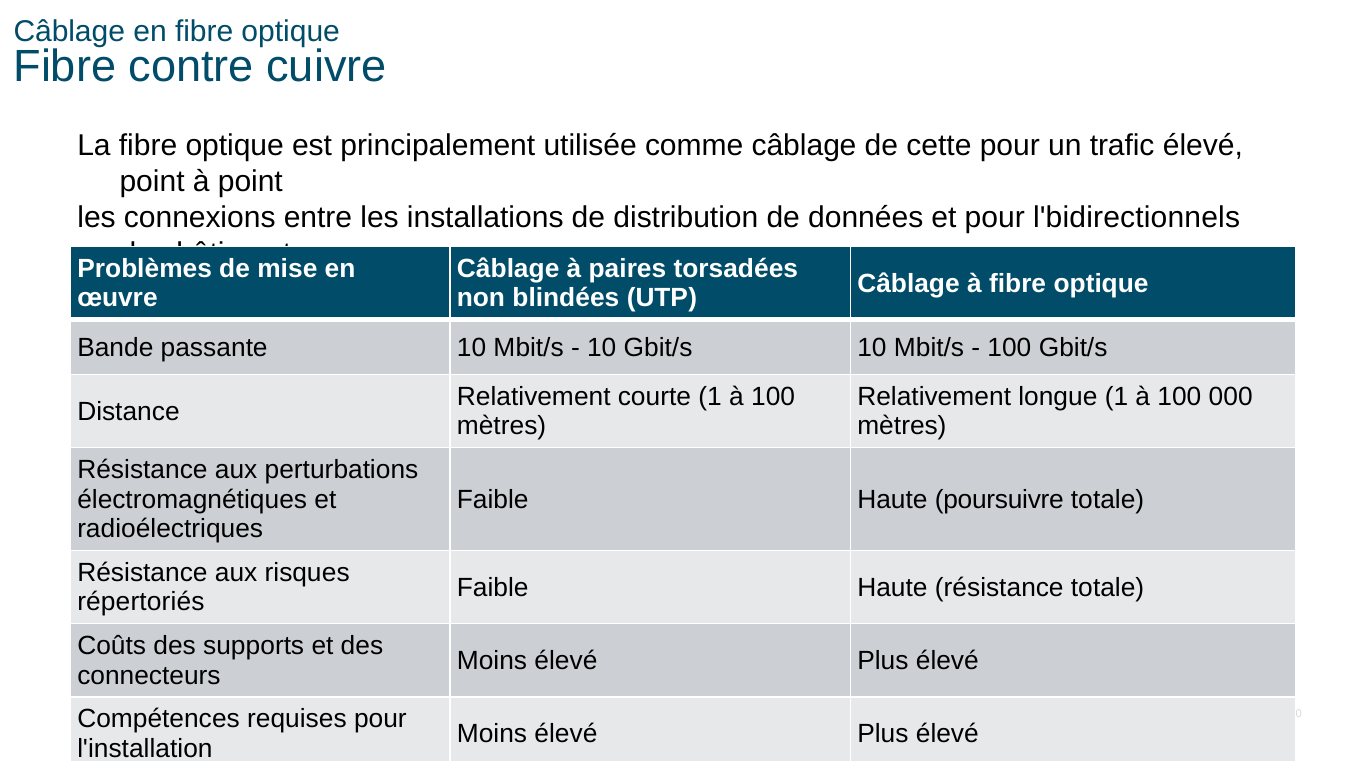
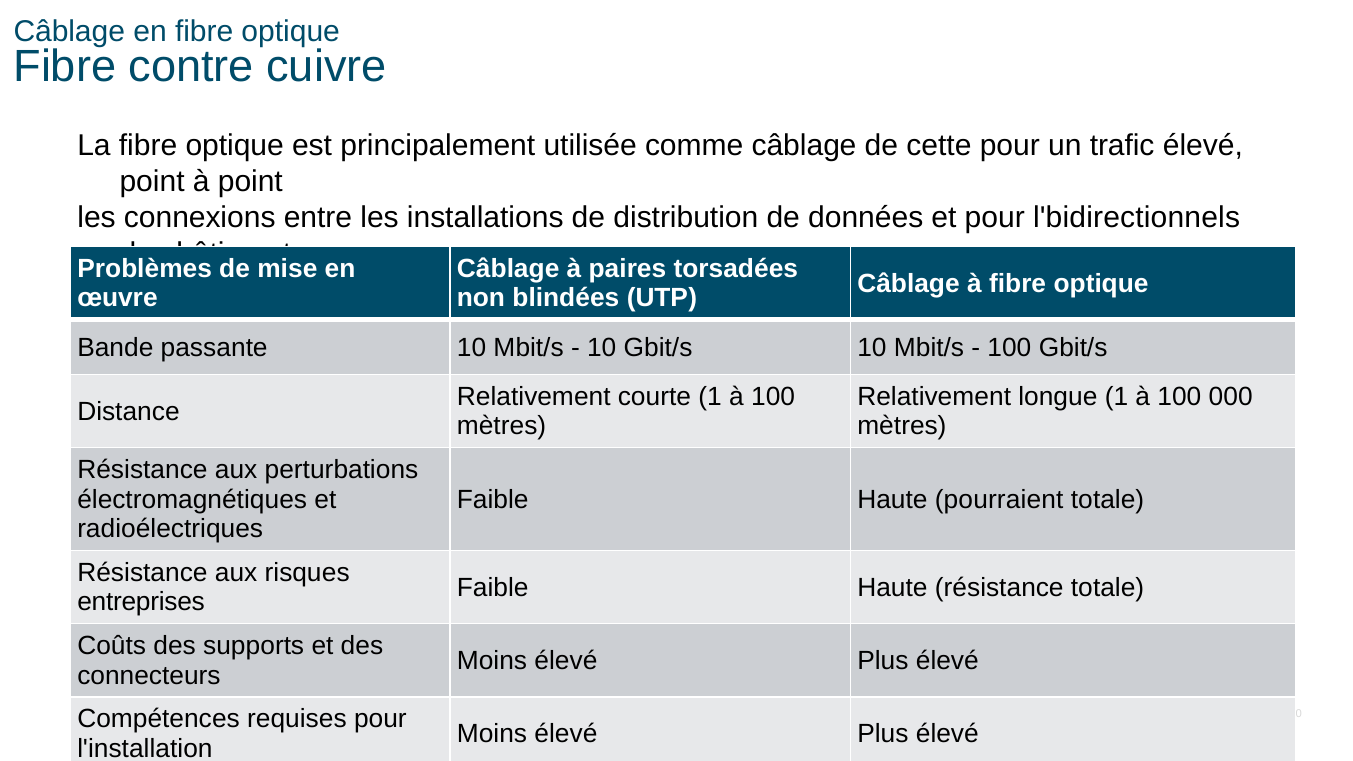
poursuivre: poursuivre -> pourraient (999, 500)
répertoriés: répertoriés -> entreprises (141, 602)
